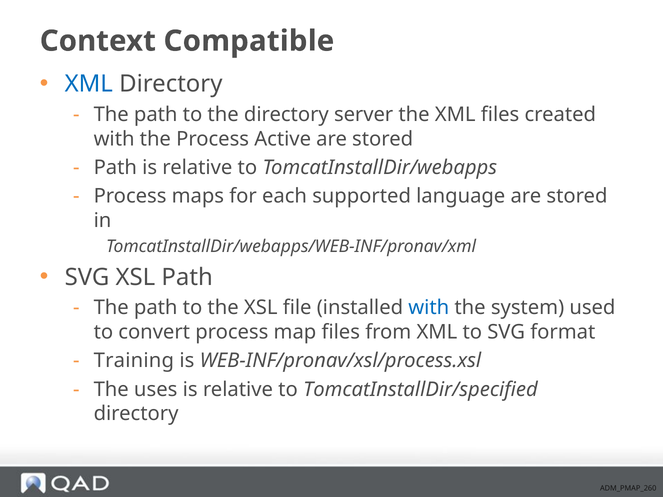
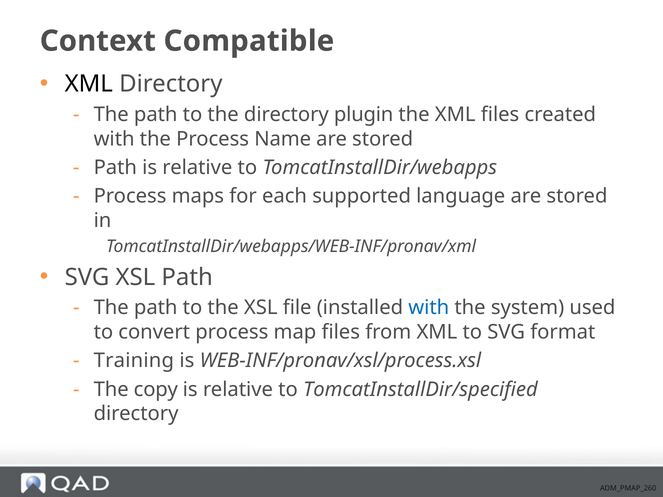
XML colour: blue -> black (89, 84)
server: server -> plugin (364, 115)
Active: Active -> Name (283, 139)
uses: uses -> copy (156, 390)
